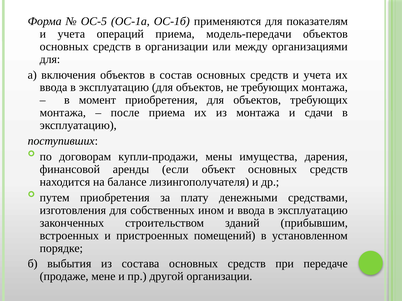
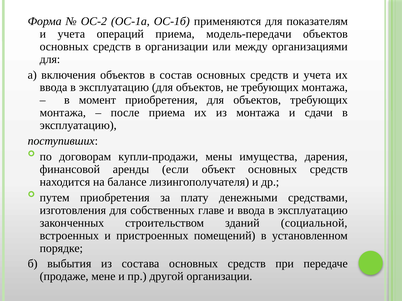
ОС-5: ОС-5 -> ОС-2 (94, 21)
ином: ином -> главе (211, 211)
прибывшим: прибывшим -> социальной (314, 223)
